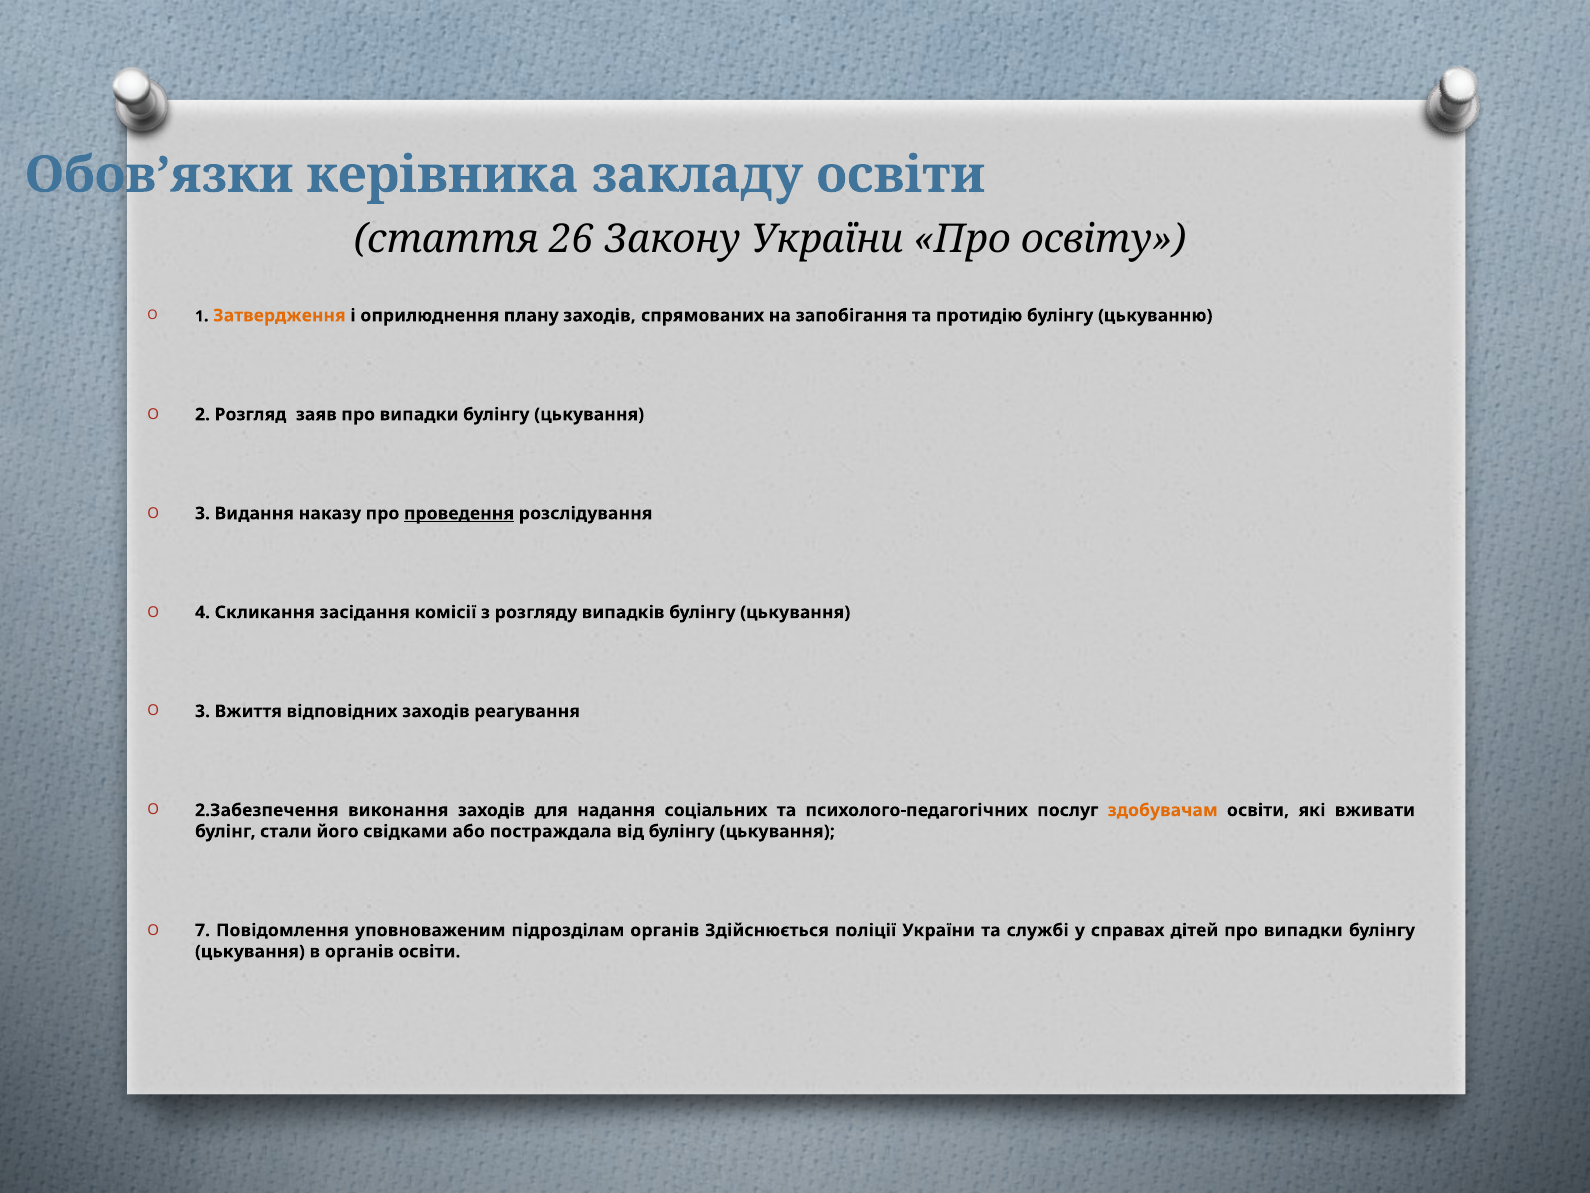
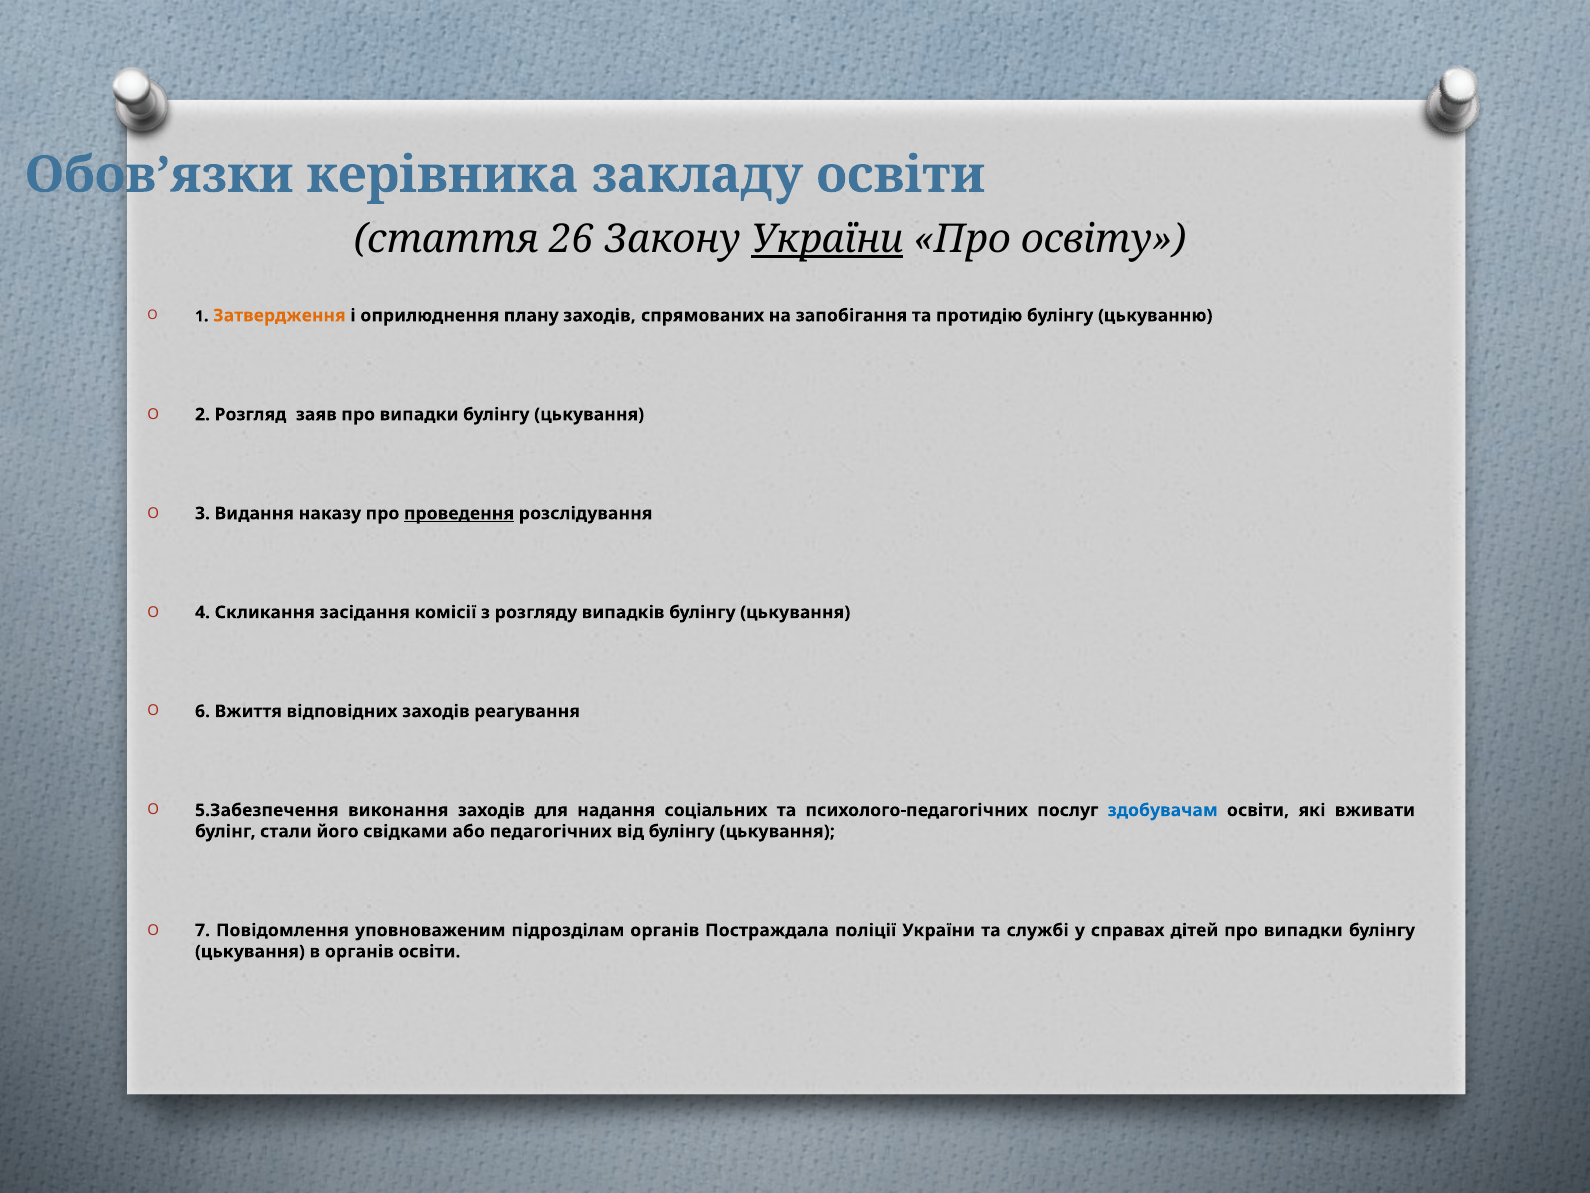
України underline: none -> present (827, 239)
3: 3 -> 6 (203, 711)
2.Забезпечення: 2.Забезпечення -> 5.Забезпечення (267, 810)
здобувачам colour: orange -> blue (1163, 810)
постраждала: постраждала -> педагогічних (551, 831)
Здійснюється: Здійснюється -> Постраждала (767, 930)
